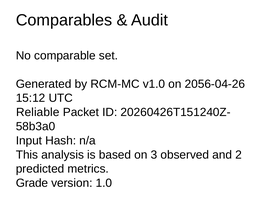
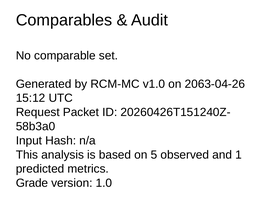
2056-04-26: 2056-04-26 -> 2063-04-26 (215, 84)
Reliable: Reliable -> Request (38, 112)
3: 3 -> 5 (154, 155)
2: 2 -> 1 (239, 155)
